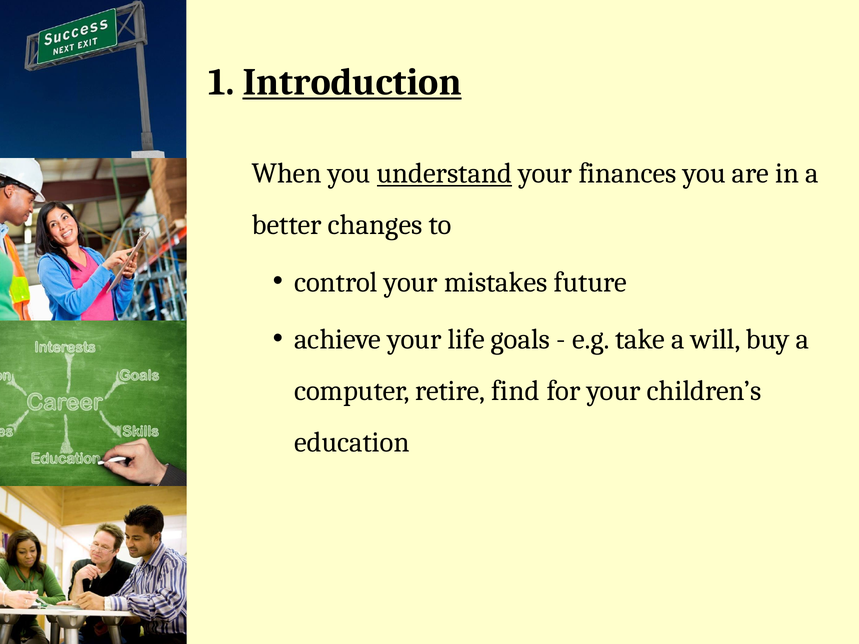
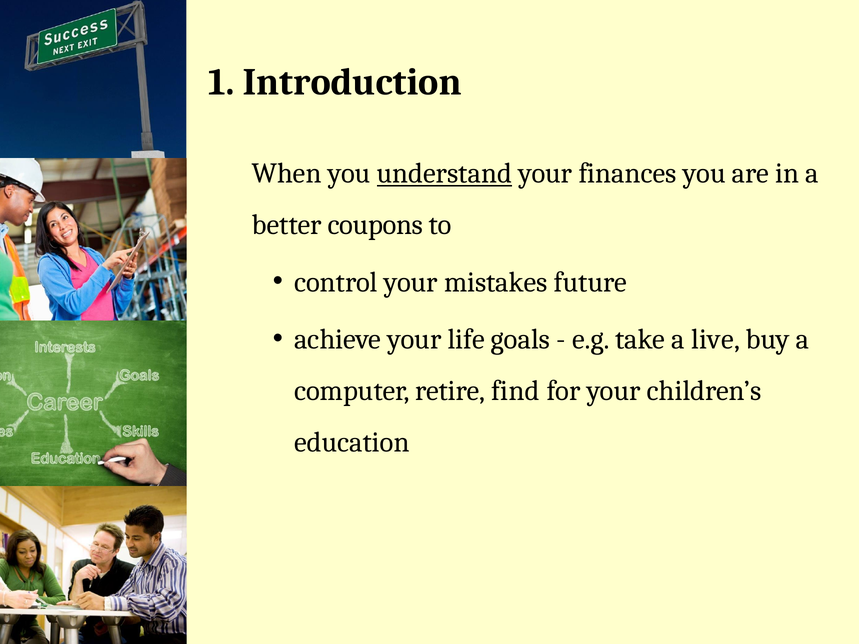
Introduction underline: present -> none (352, 82)
changes: changes -> coupons (375, 225)
will: will -> live (716, 339)
